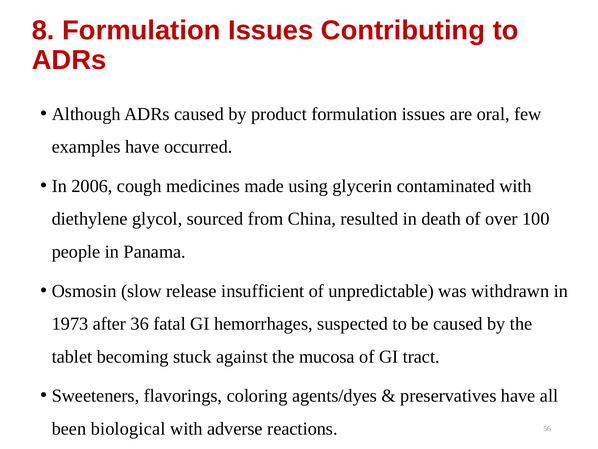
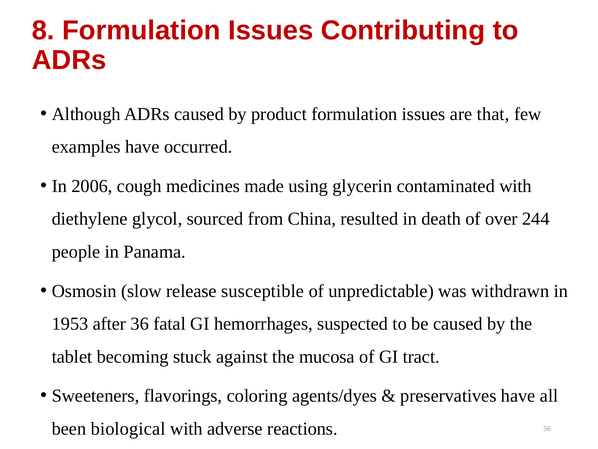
oral: oral -> that (493, 114)
100: 100 -> 244 (536, 219)
insufficient: insufficient -> susceptible (263, 291)
1973: 1973 -> 1953 (70, 324)
